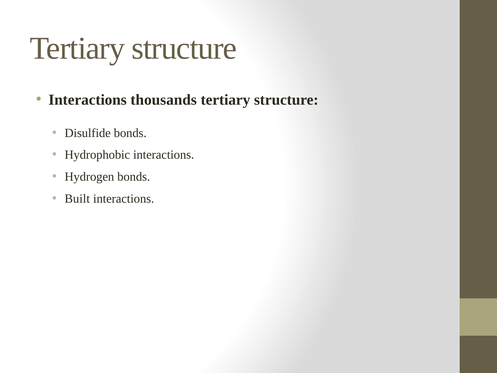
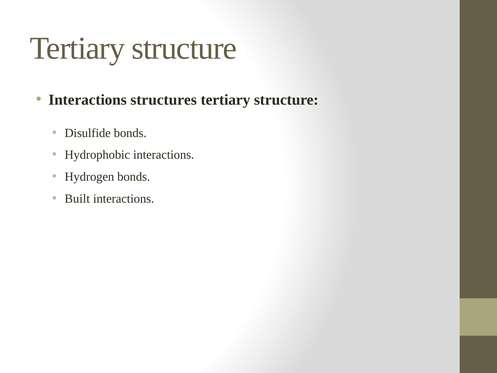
thousands: thousands -> structures (164, 100)
